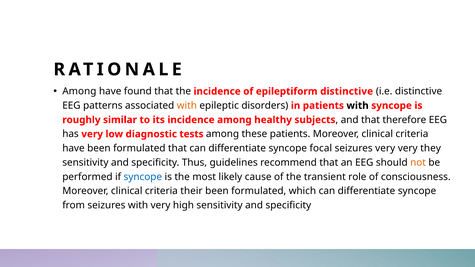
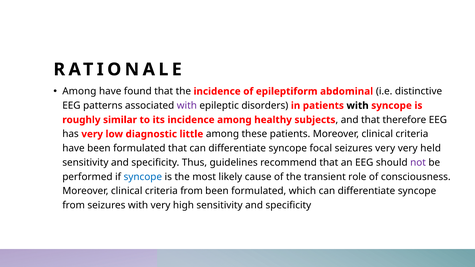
epileptiform distinctive: distinctive -> abdominal (347, 91)
with colour: orange -> purple (187, 106)
tests: tests -> little (191, 134)
they: they -> held (431, 148)
not colour: orange -> purple (418, 163)
criteria their: their -> from (192, 191)
